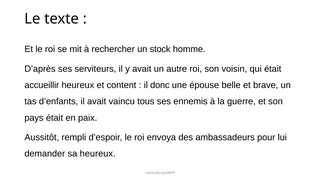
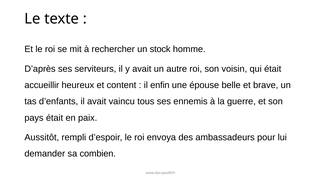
donc: donc -> enfin (160, 85)
sa heureux: heureux -> combien (98, 153)
